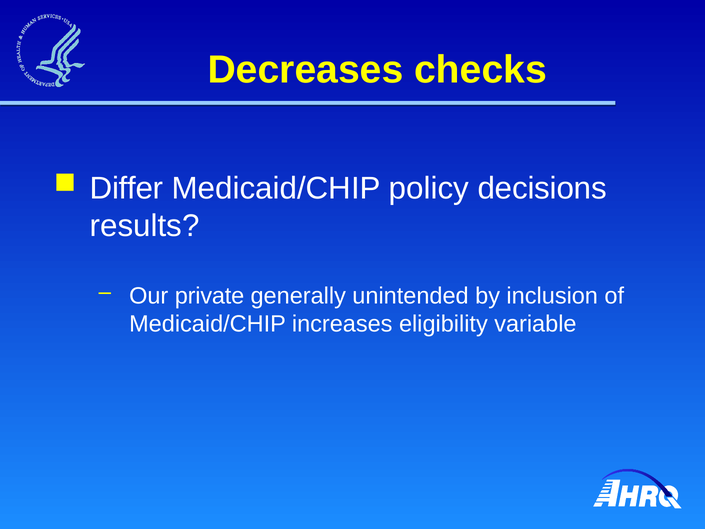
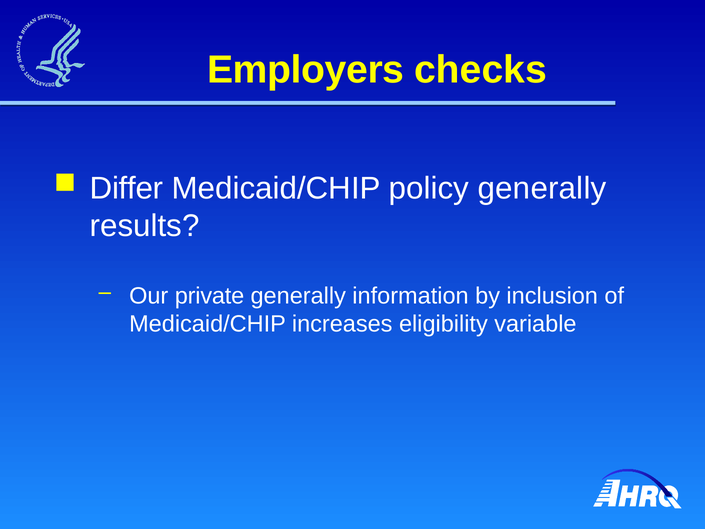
Decreases: Decreases -> Employers (306, 70)
policy decisions: decisions -> generally (542, 188)
unintended: unintended -> information (411, 296)
